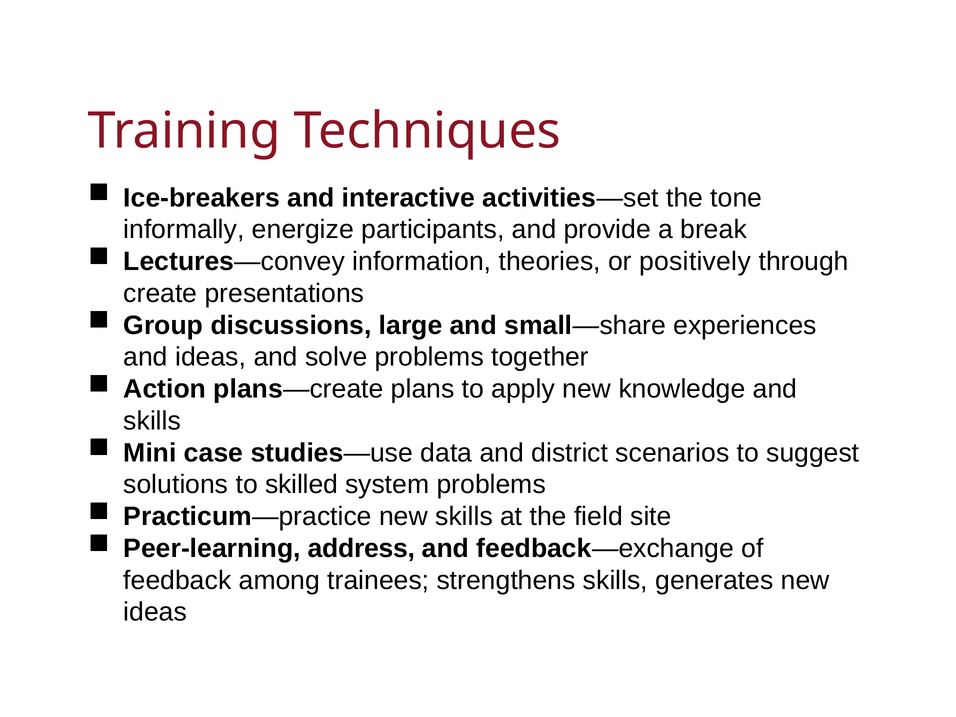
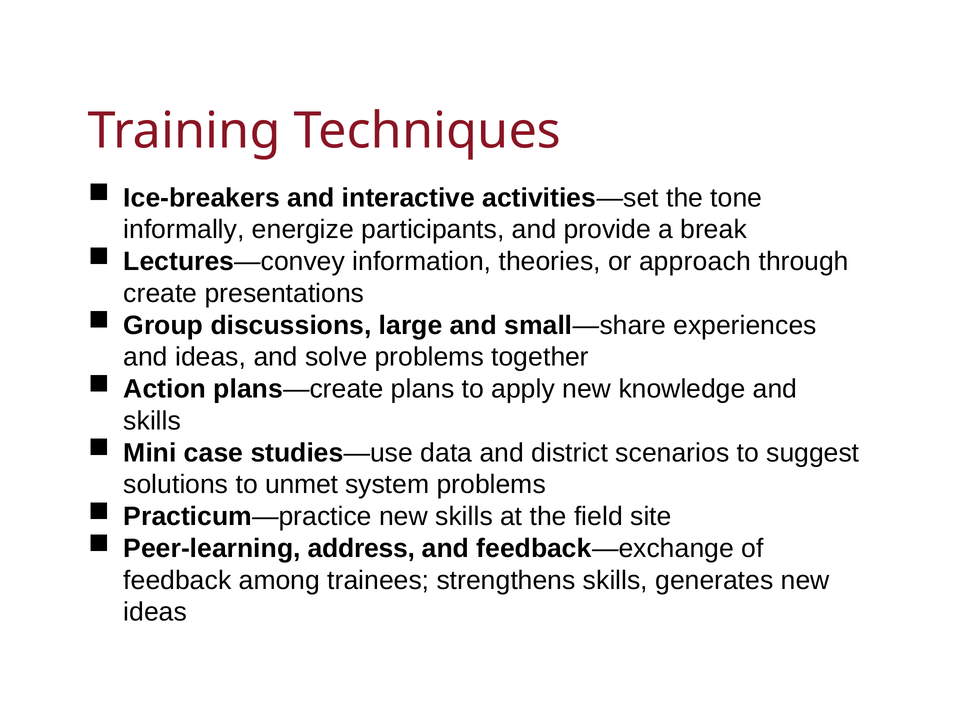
positively: positively -> approach (695, 262)
skilled: skilled -> unmet (302, 485)
